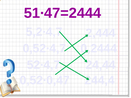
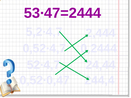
51∙47=2444: 51∙47=2444 -> 53∙47=2444 (62, 13)
